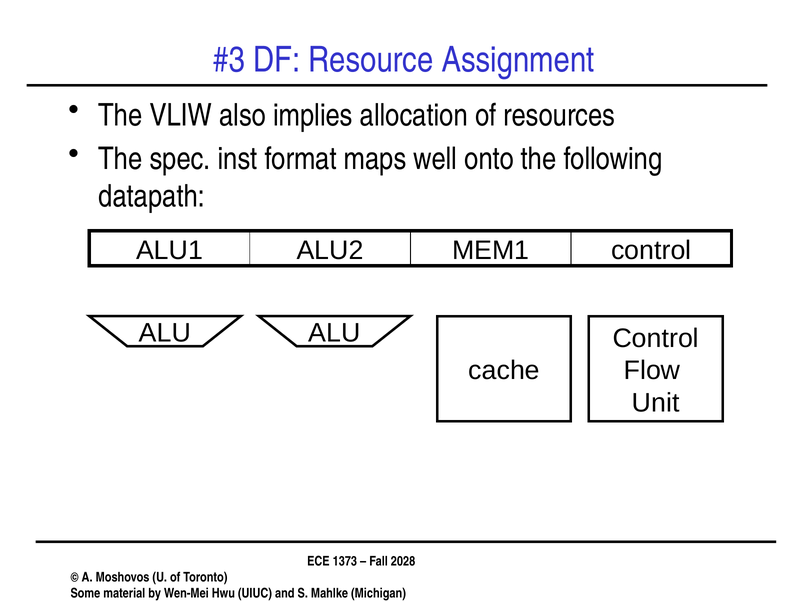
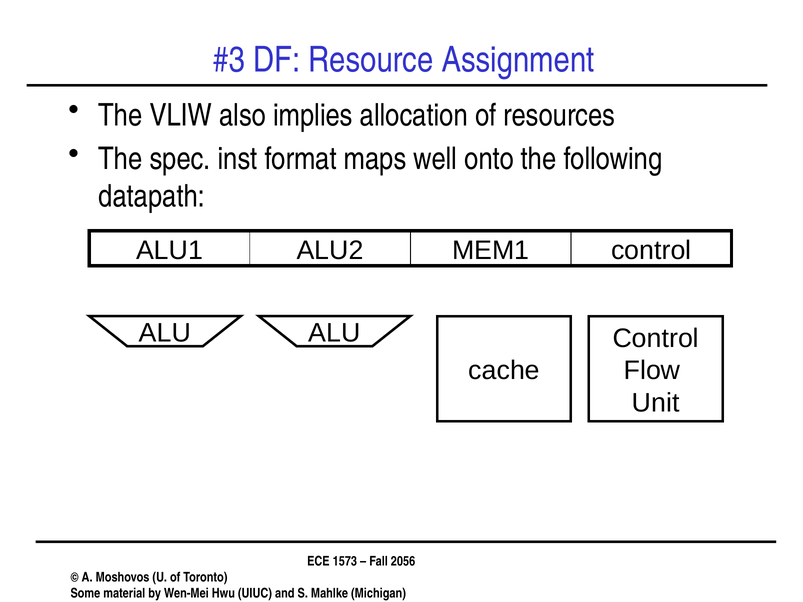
1373: 1373 -> 1573 (345, 562)
2028: 2028 -> 2056 (403, 562)
